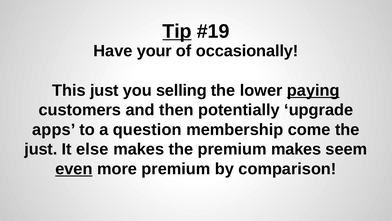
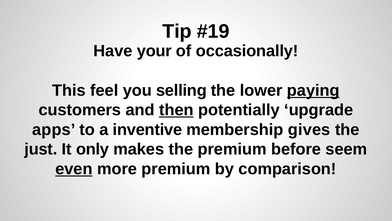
Tip underline: present -> none (177, 31)
This just: just -> feel (104, 90)
then underline: none -> present (176, 110)
question: question -> inventive (147, 129)
come: come -> gives (309, 129)
else: else -> only (93, 149)
premium makes: makes -> before (296, 149)
